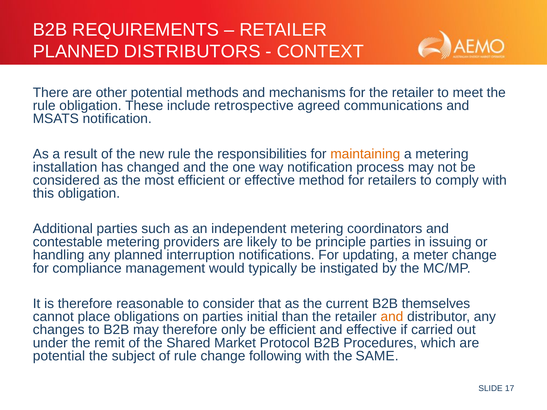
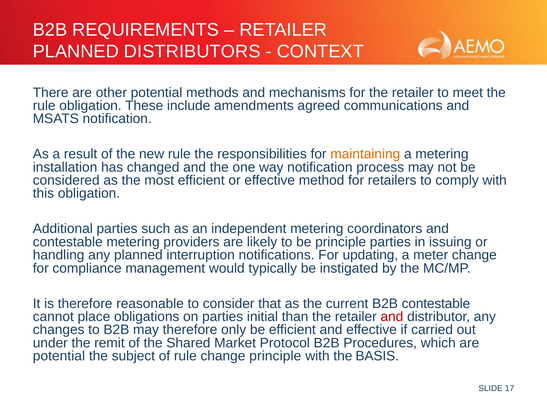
retrospective: retrospective -> amendments (254, 106)
B2B themselves: themselves -> contestable (436, 304)
and colour: orange -> red (392, 317)
change following: following -> principle (275, 356)
SAME: SAME -> BASIS (377, 356)
